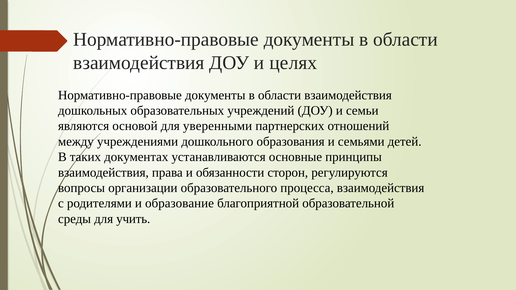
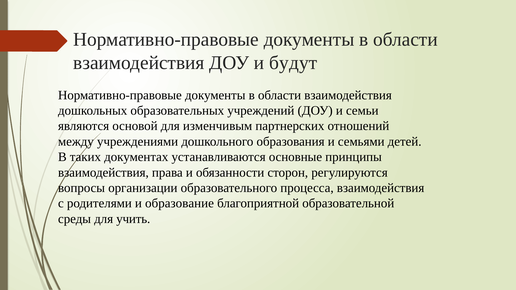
целях: целях -> будут (293, 63)
уверенными: уверенными -> изменчивым (218, 126)
